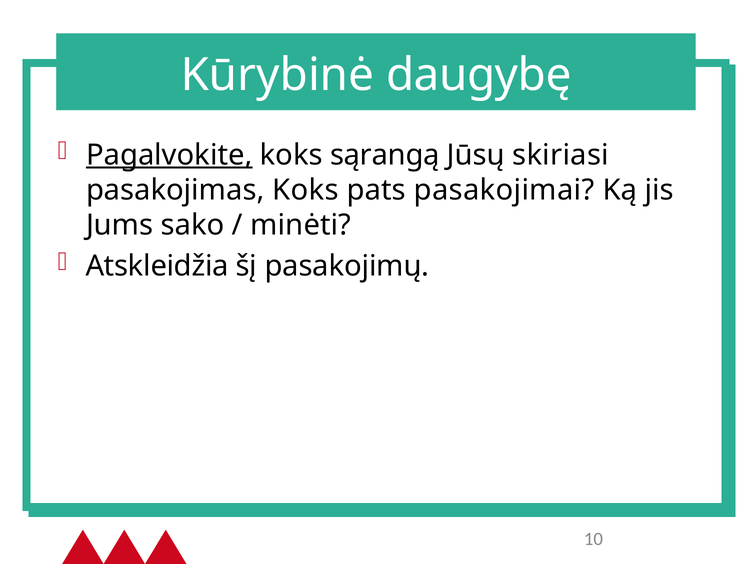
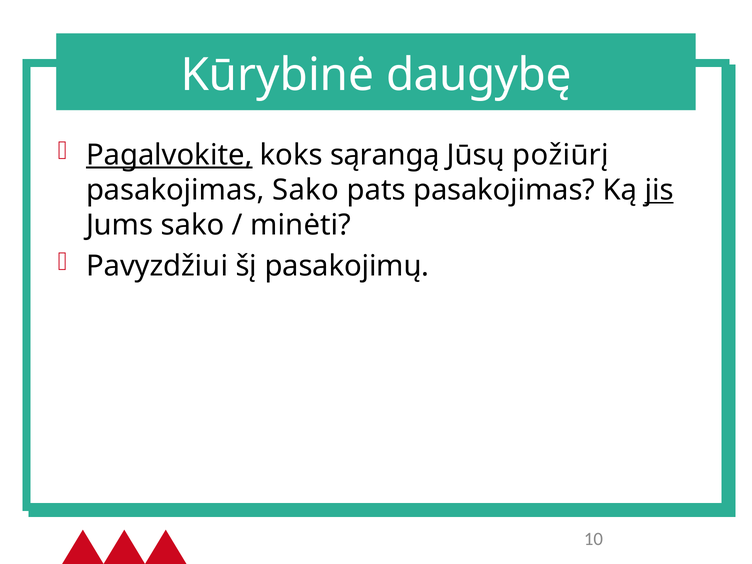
skiriasi: skiriasi -> požiūrį (561, 155)
pasakojimas Koks: Koks -> Sako (306, 190)
pats pasakojimai: pasakojimai -> pasakojimas (504, 190)
jis underline: none -> present (659, 190)
Atskleidžia: Atskleidžia -> Pavyzdžiui (157, 266)
